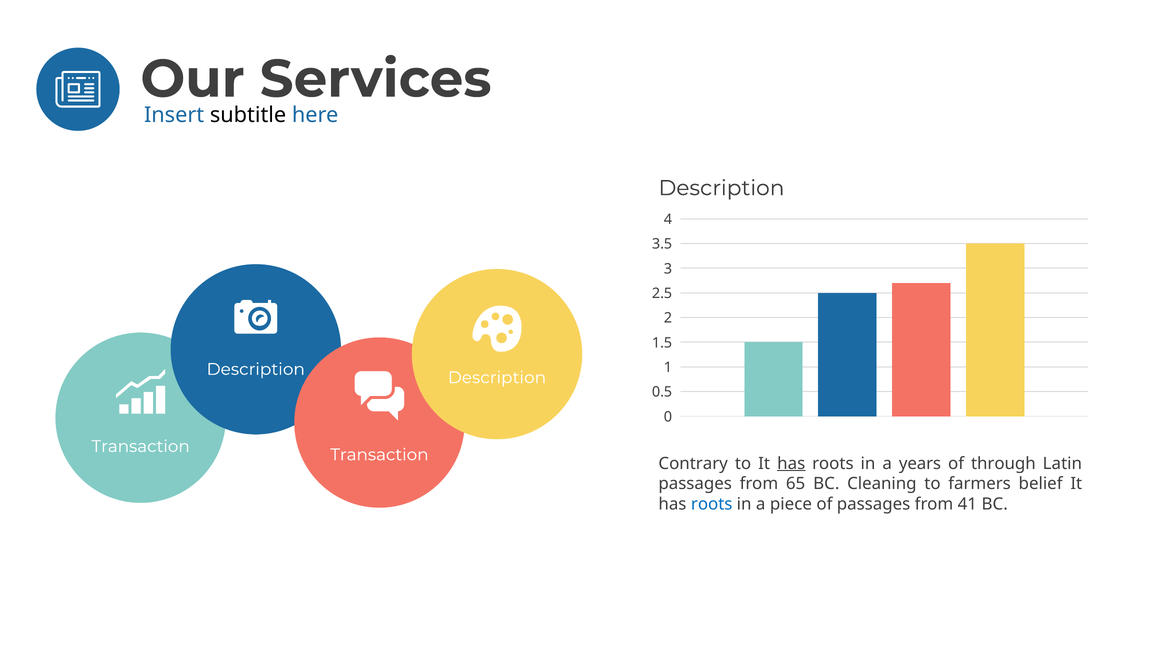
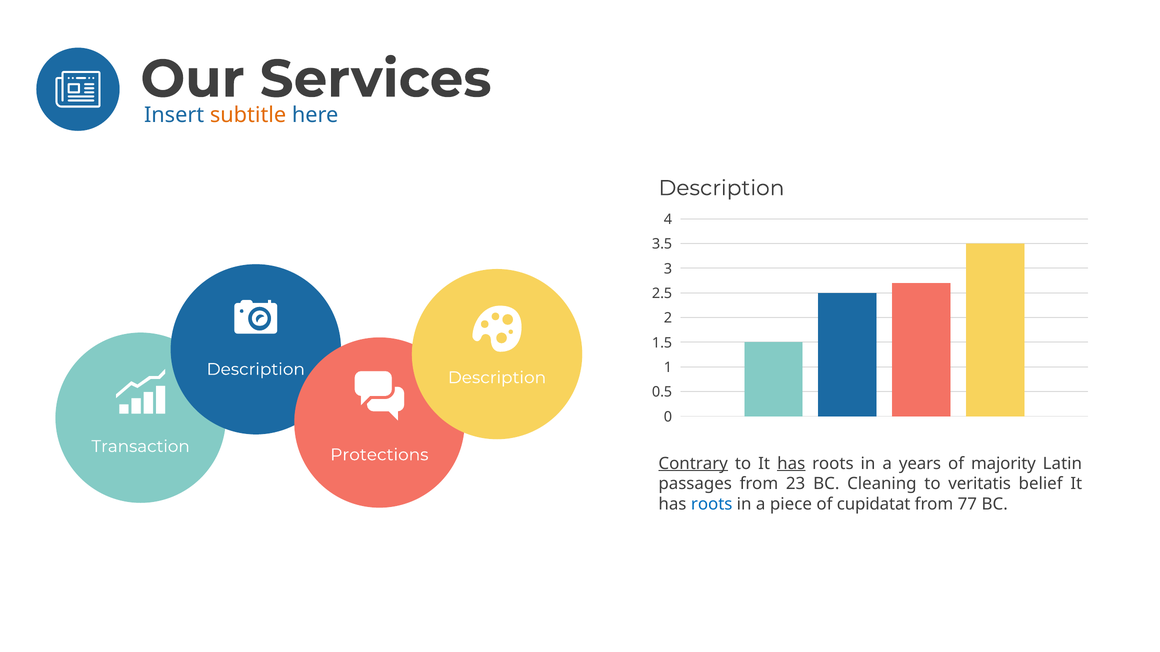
subtitle colour: black -> orange (248, 115)
Transaction: Transaction -> Protections (379, 455)
Contrary underline: none -> present (693, 464)
through: through -> majority (1003, 464)
65: 65 -> 23 (796, 484)
farmers: farmers -> veritatis (980, 484)
of passages: passages -> cupidatat (874, 504)
41: 41 -> 77 (967, 504)
